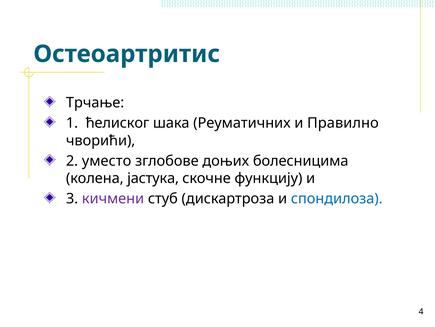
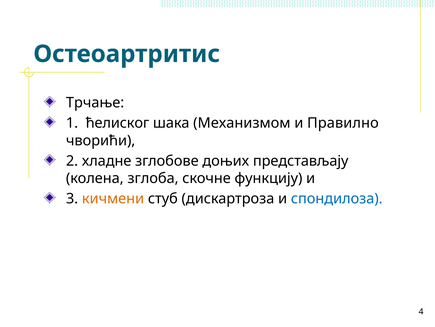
Реуматичних: Реуматичних -> Механизмом (242, 123)
уместо: уместо -> хладне (107, 161)
болесницима: болесницима -> представљају (301, 161)
јастука: јастука -> зглоба (153, 178)
кичмени colour: purple -> orange (113, 198)
